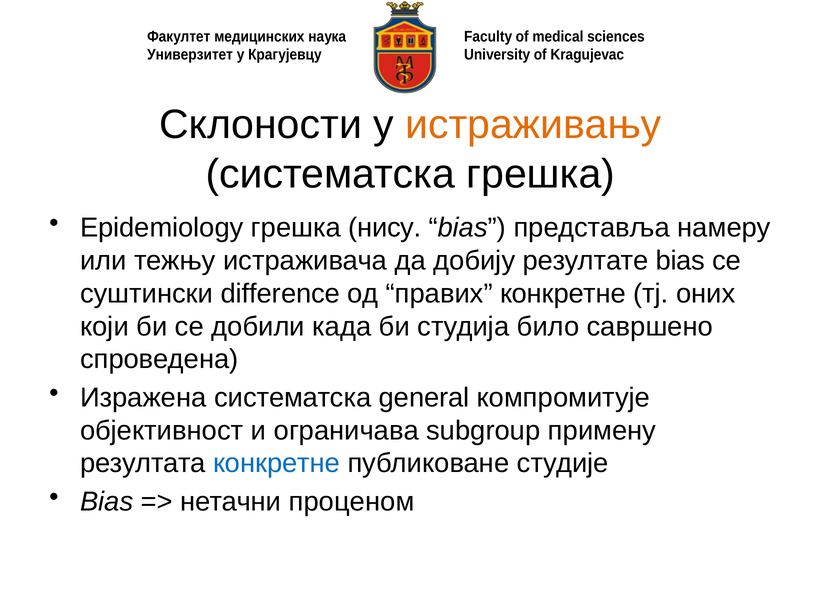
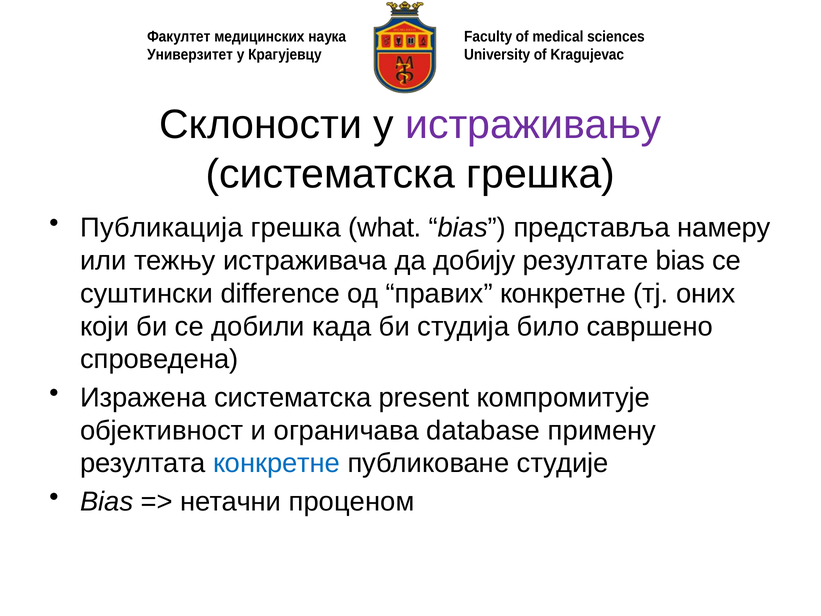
истраживању colour: orange -> purple (533, 125)
Epidemiology: Epidemiology -> Публикација (162, 228)
нису: нису -> what (385, 228)
general: general -> present (424, 397)
subgroup: subgroup -> database (483, 430)
